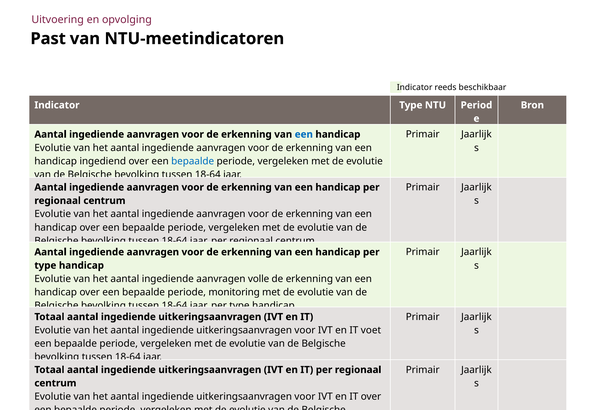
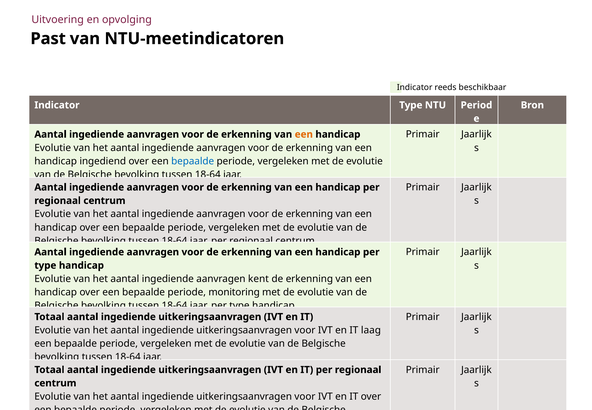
een colour: blue -> orange (304, 134)
volle: volle -> kent (258, 279)
voet: voet -> laag (371, 330)
